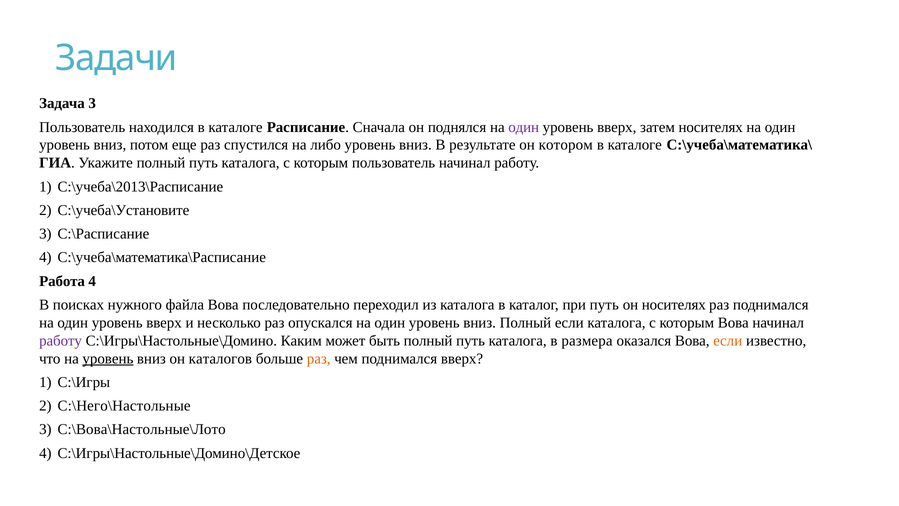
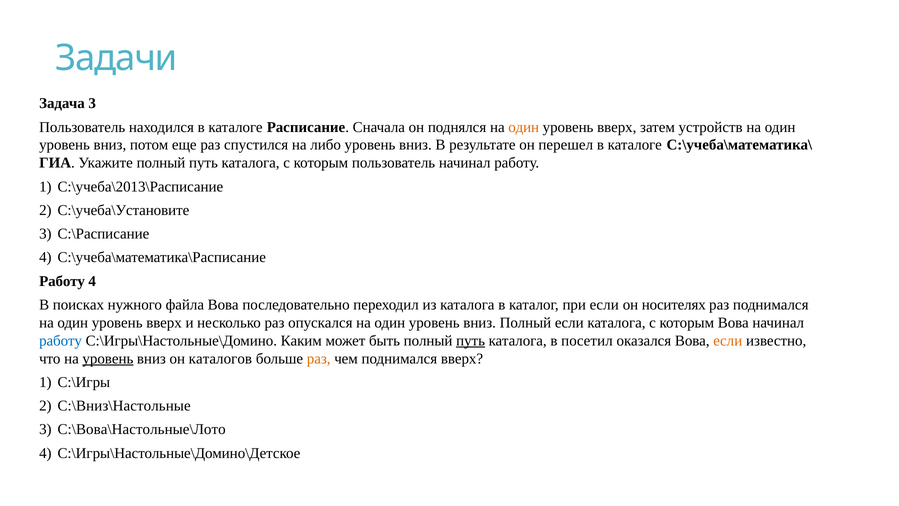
один colour: purple -> orange (524, 127)
затем носителях: носителях -> устройств (711, 127)
котором: котором -> перешел (566, 145)
Работа: Работа -> Работу (62, 281)
при путь: путь -> если (604, 305)
работу colour: purple -> blue (61, 340)
путь underline: none -> present (471, 340)
размера: размера -> посетил (587, 340)
С:\Него\Настольные: С:\Него\Настольные -> С:\Вниз\Настольные (124, 406)
